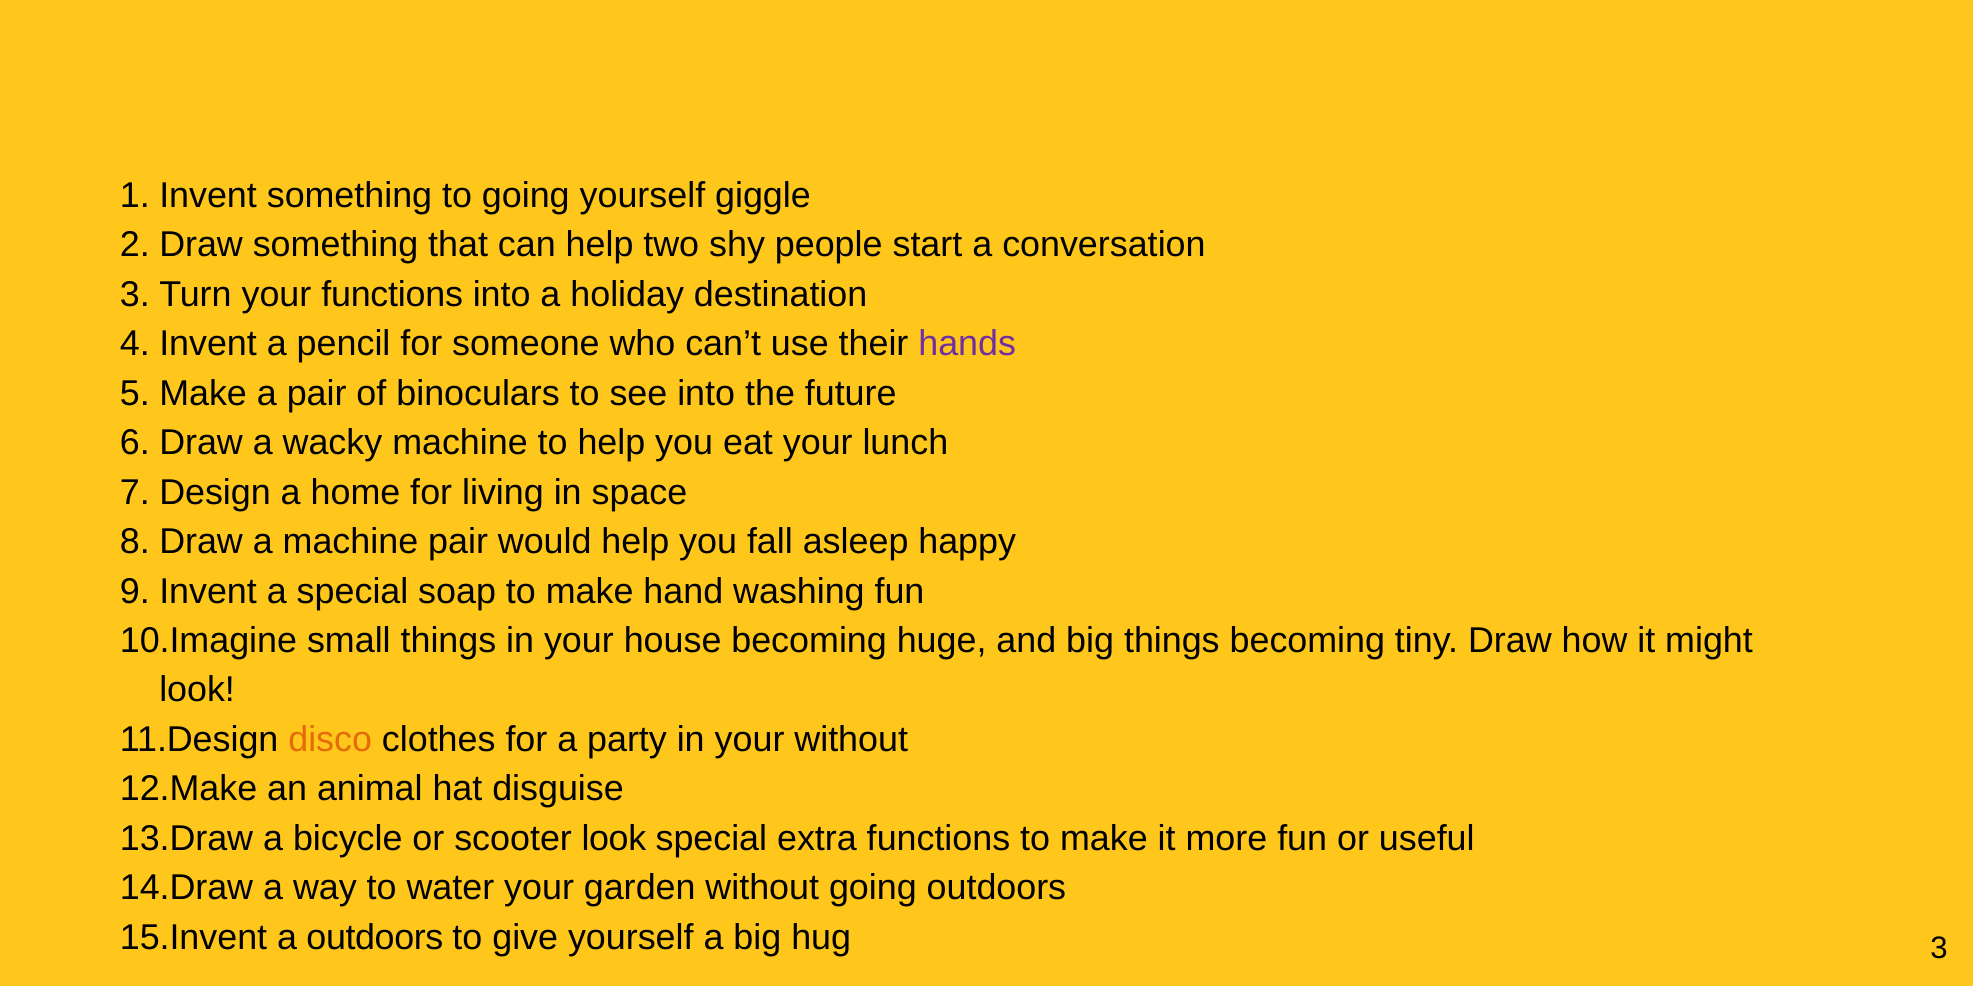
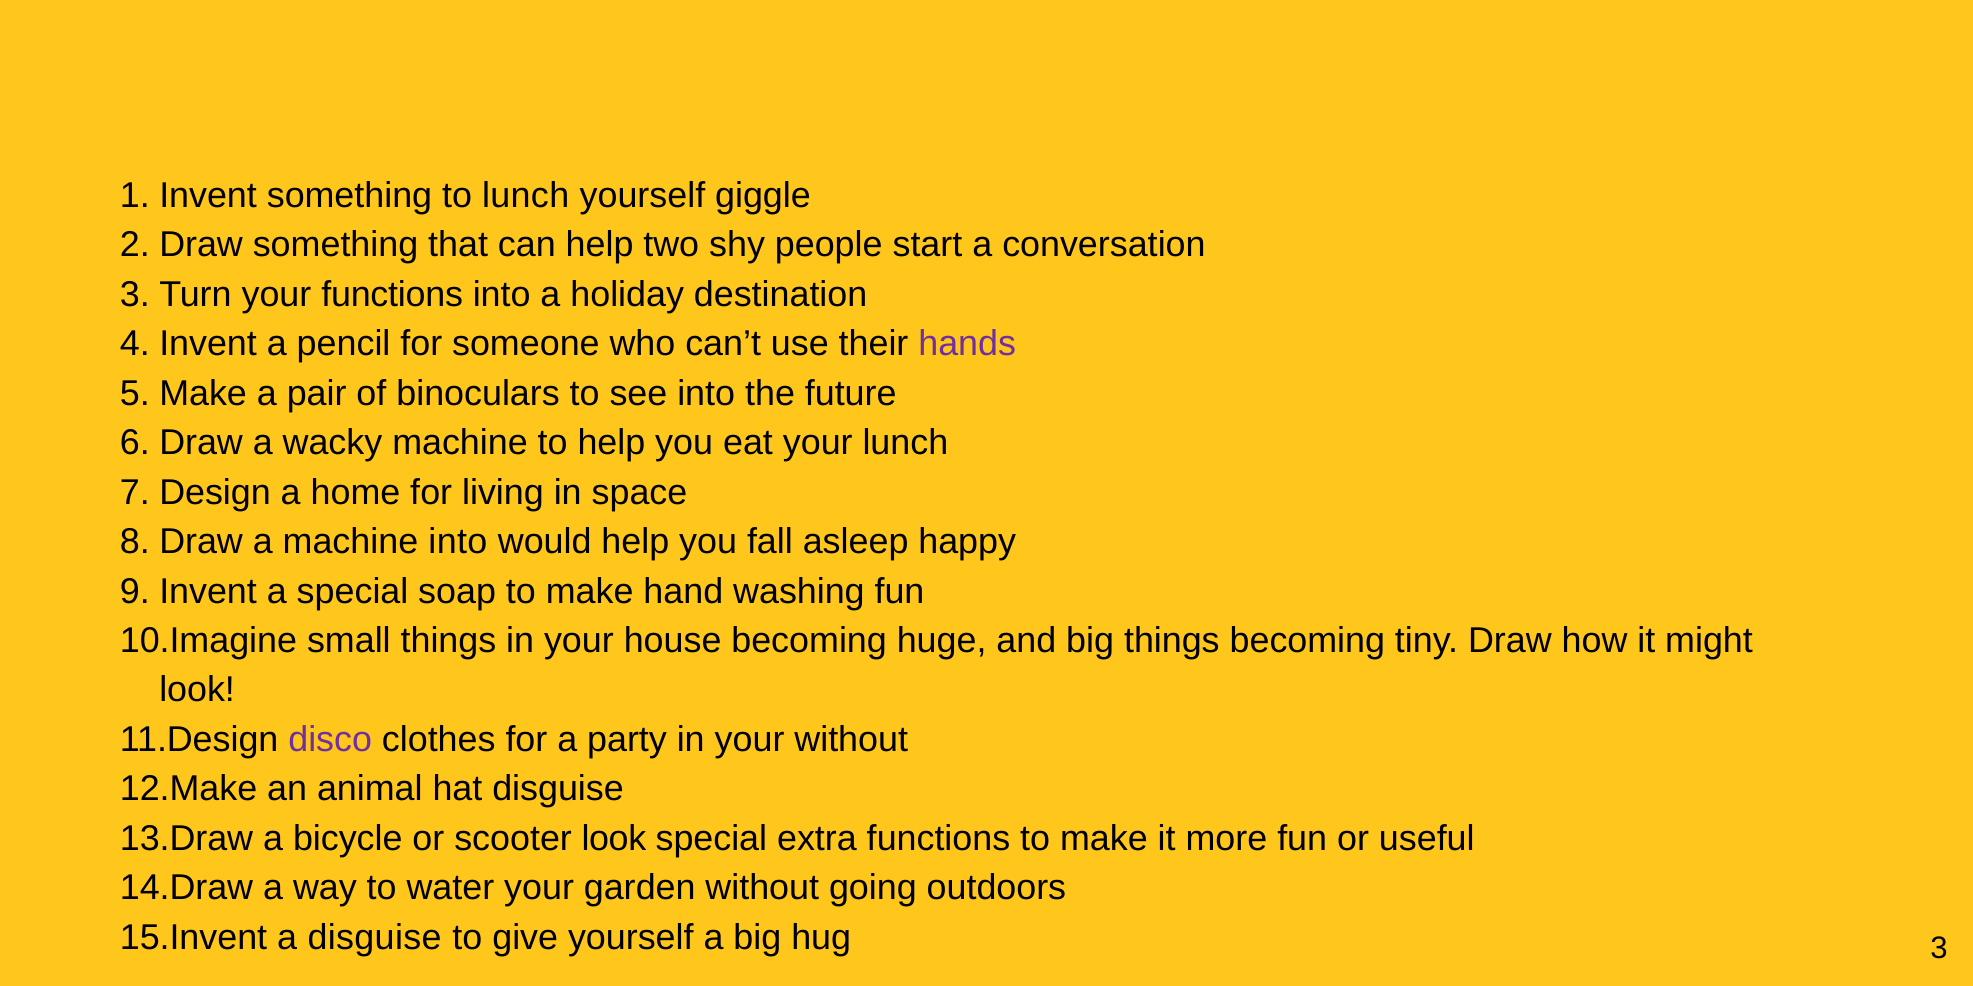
to going: going -> lunch (526, 196)
machine pair: pair -> into (458, 542)
disco colour: orange -> purple (330, 740)
a outdoors: outdoors -> disguise (375, 938)
